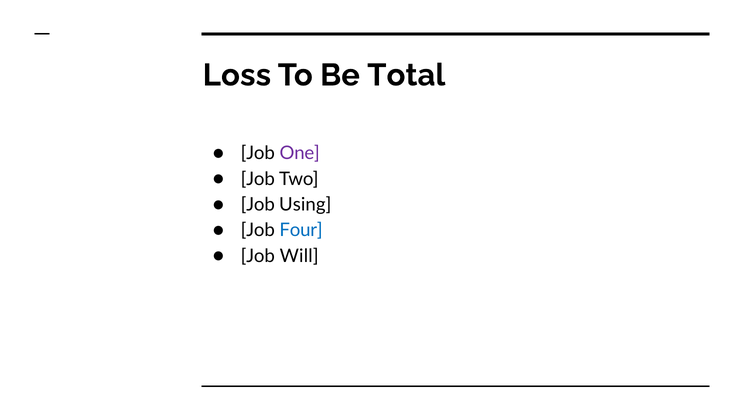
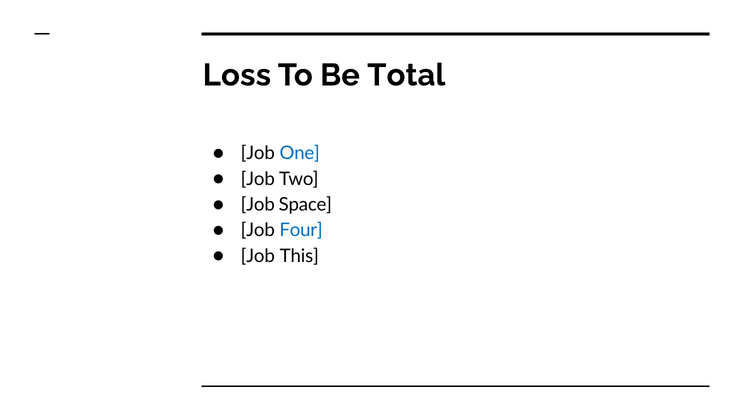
One colour: purple -> blue (300, 153)
Using: Using -> Space (305, 204)
Will: Will -> This (299, 256)
